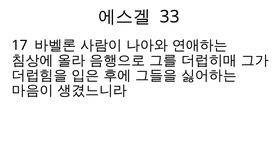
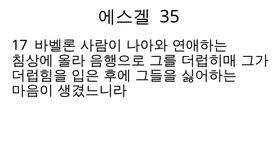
33: 33 -> 35 (170, 17)
